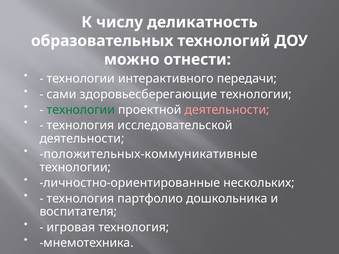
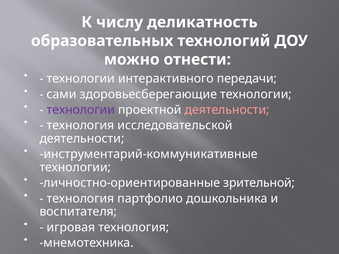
технологии colour: green -> purple (81, 110)
положительных-коммуникативные: положительных-коммуникативные -> инструментарий-коммуникативные (149, 154)
нескольких: нескольких -> зрительной (259, 183)
